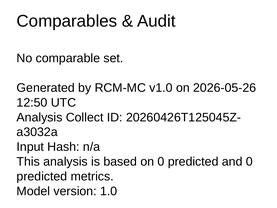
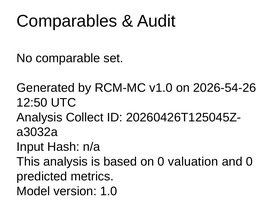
2026-05-26: 2026-05-26 -> 2026-54-26 (225, 88)
on 0 predicted: predicted -> valuation (193, 162)
